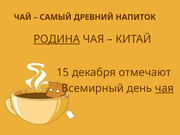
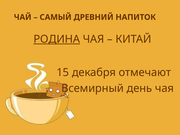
чая underline: present -> none (164, 88)
